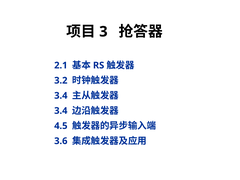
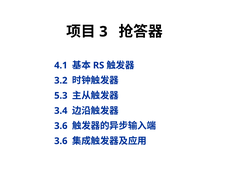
2.1: 2.1 -> 4.1 (61, 65)
3.4: 3.4 -> 5.3 (61, 96)
4.5: 4.5 -> 3.6 (61, 126)
